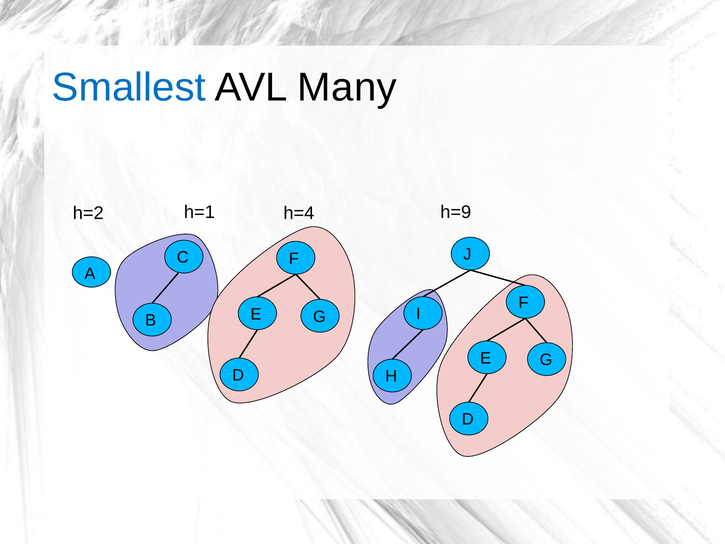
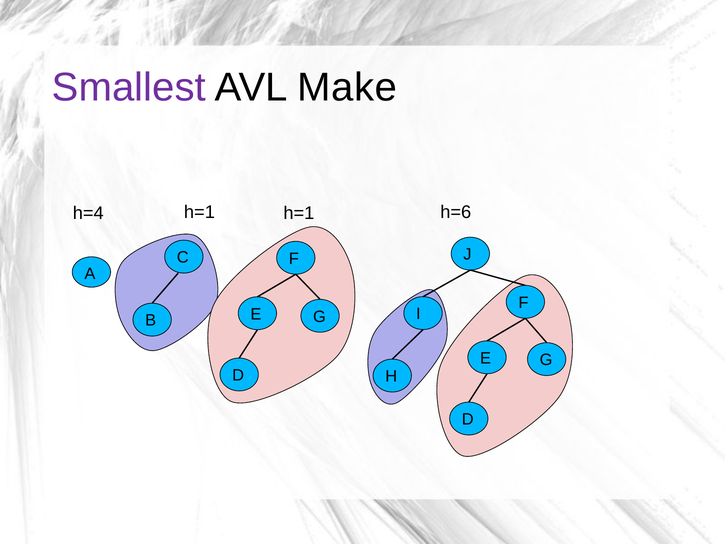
Smallest colour: blue -> purple (129, 88)
Many: Many -> Make (347, 88)
h=9: h=9 -> h=6 (456, 212)
h=2: h=2 -> h=4 (88, 213)
h=1 h=4: h=4 -> h=1 (299, 213)
